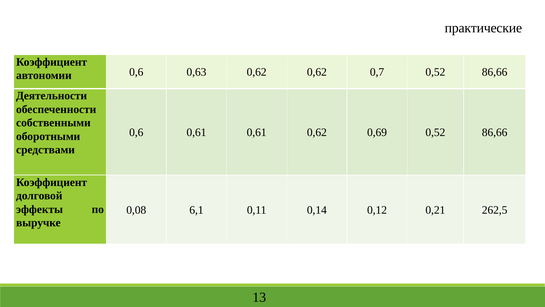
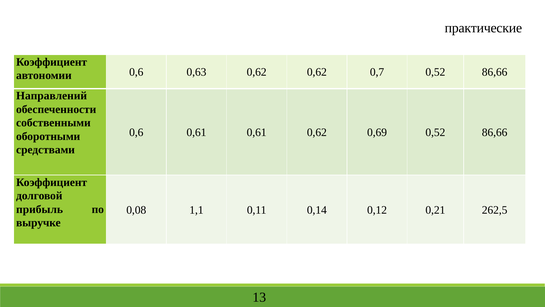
Деятельности: Деятельности -> Направлений (52, 96)
эффекты: эффекты -> прибыль (40, 209)
6,1: 6,1 -> 1,1 (196, 210)
